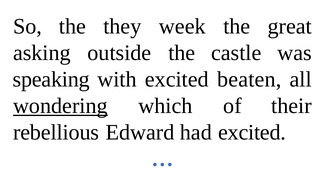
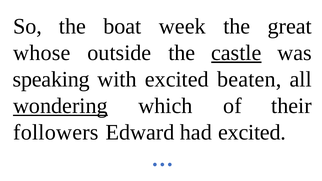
they: they -> boat (122, 26)
asking: asking -> whose (42, 53)
castle underline: none -> present (236, 53)
rebellious: rebellious -> followers (56, 132)
